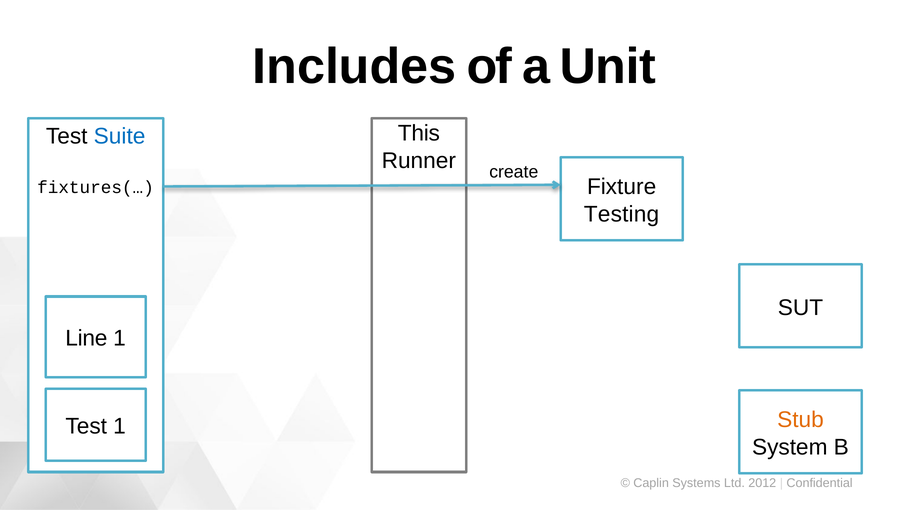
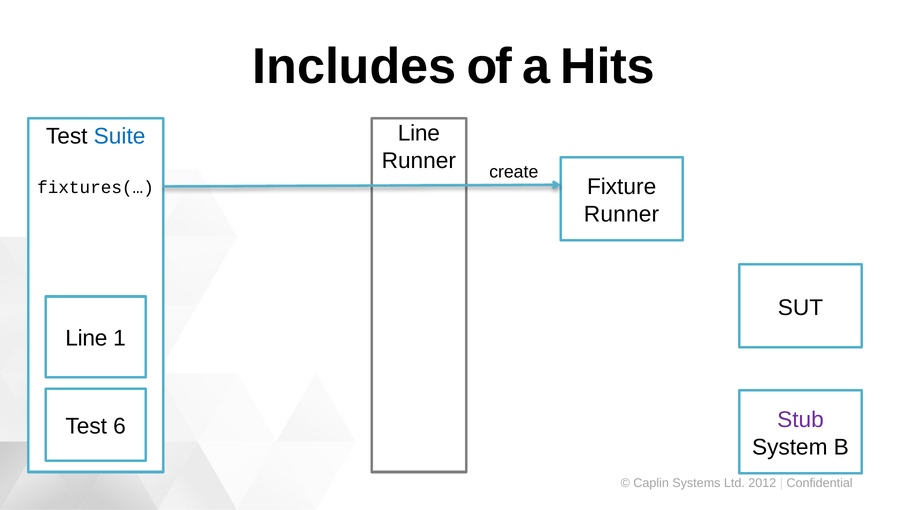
Unit: Unit -> Hits (608, 66)
This: This -> Line (419, 134)
Testing: Testing -> Runner (622, 214)
Stub colour: orange -> purple (801, 420)
Test 1: 1 -> 6 (120, 427)
